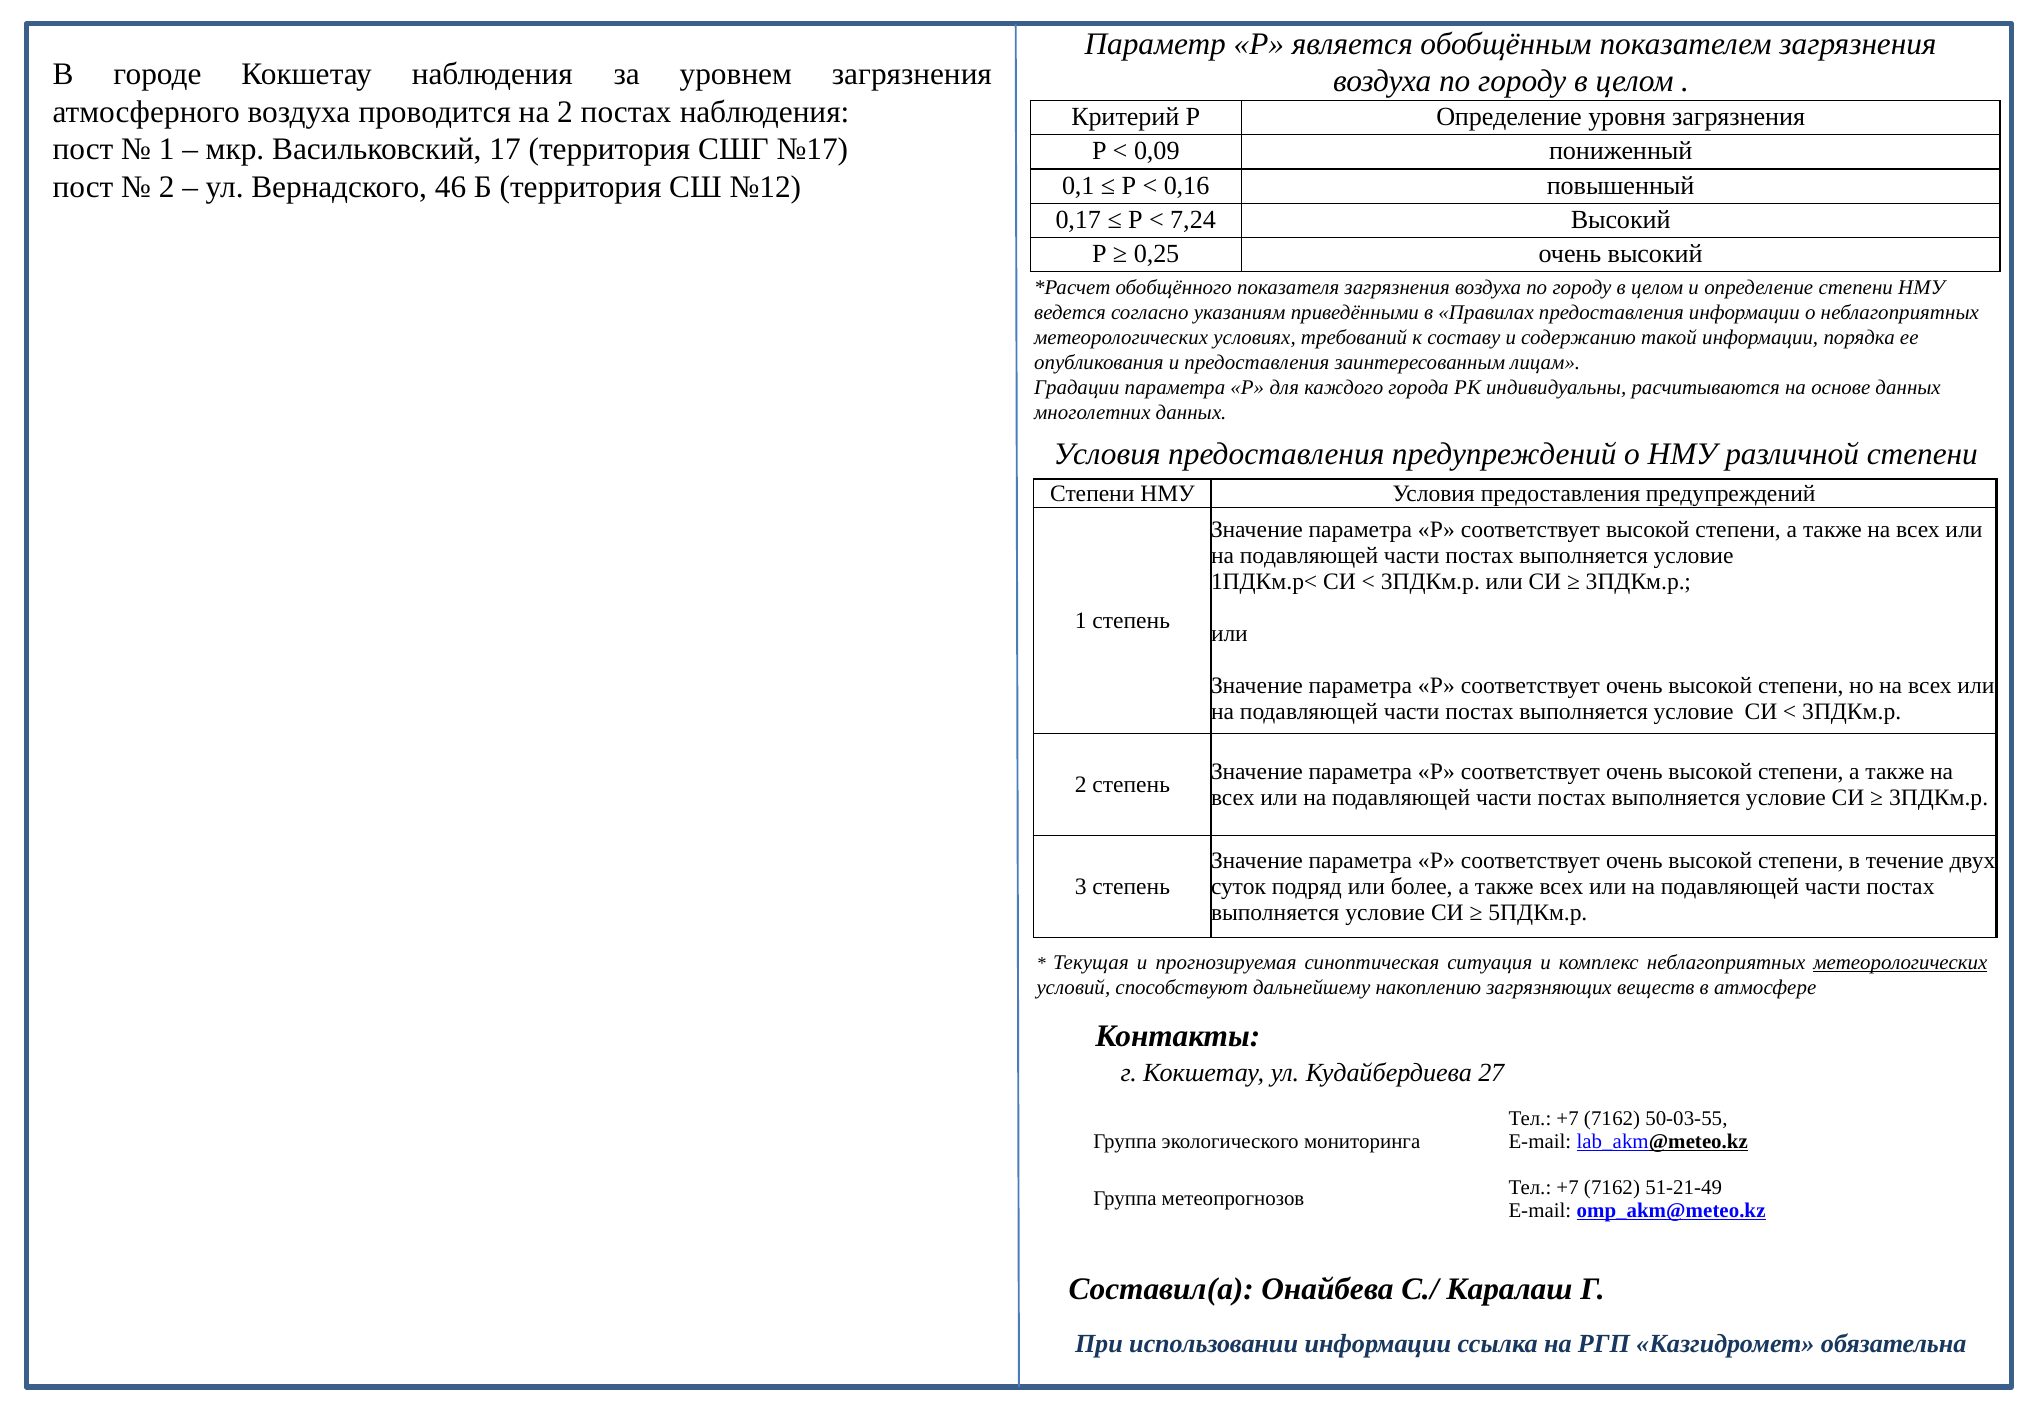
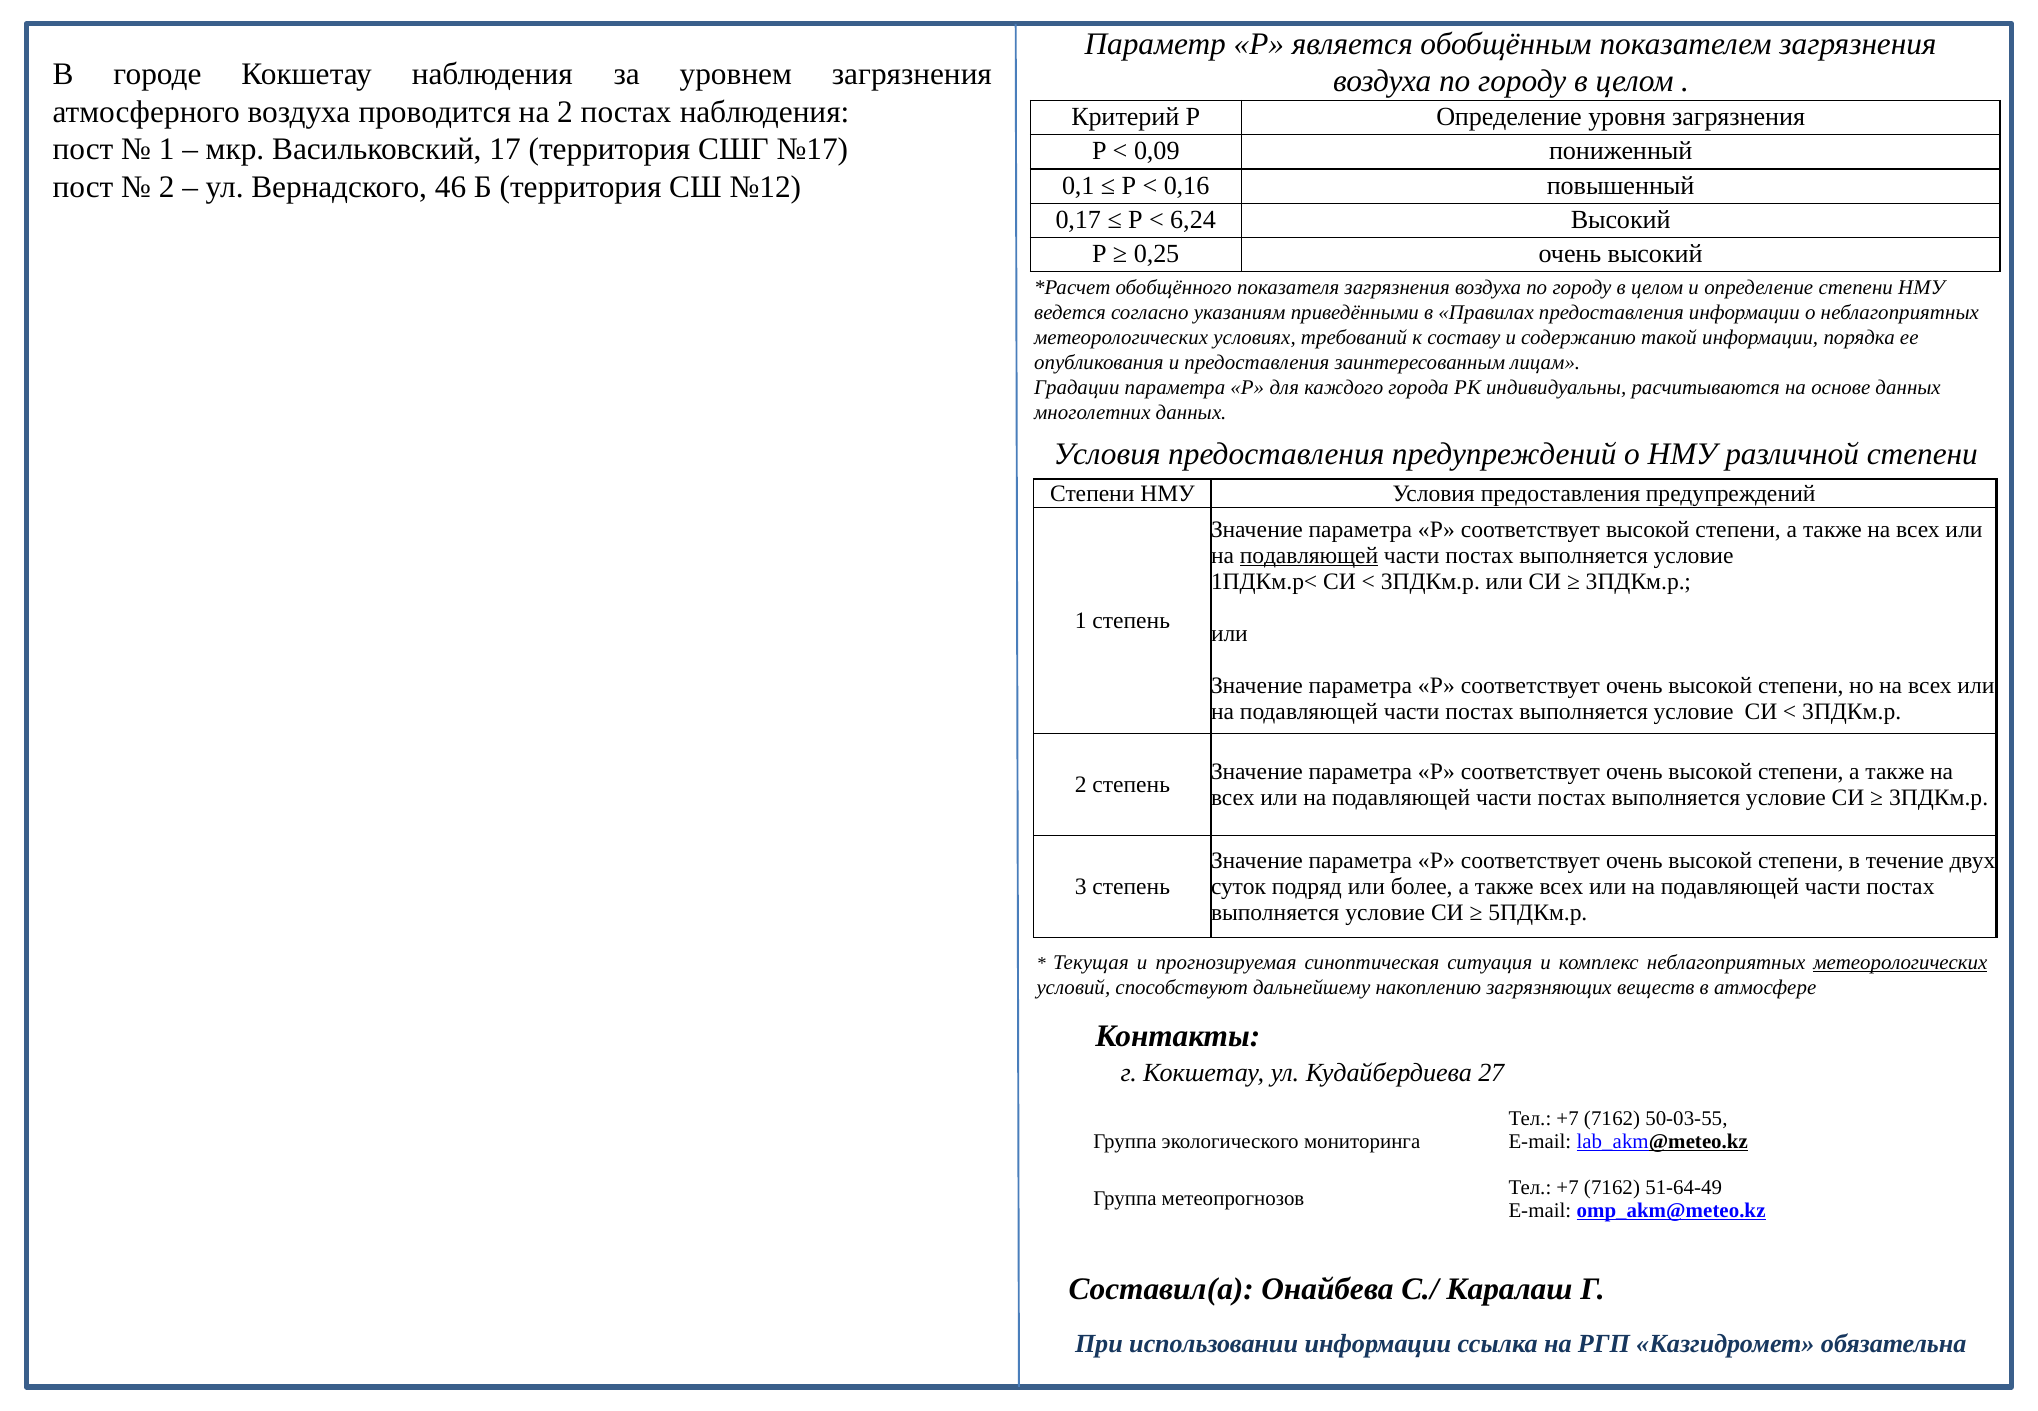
7,24: 7,24 -> 6,24 (1193, 220)
подавляющей underline: none -> present (1309, 556)
51-21-49: 51-21-49 -> 51-64-49 (1684, 1187)
